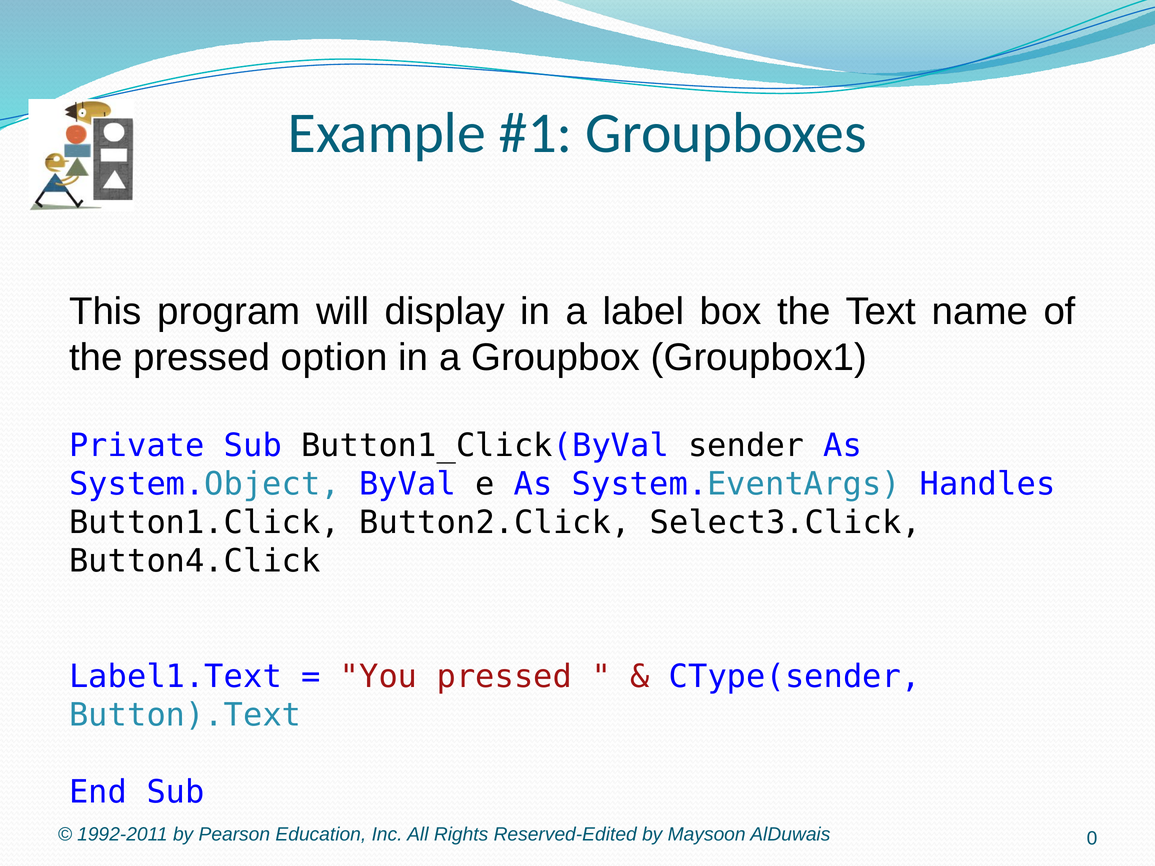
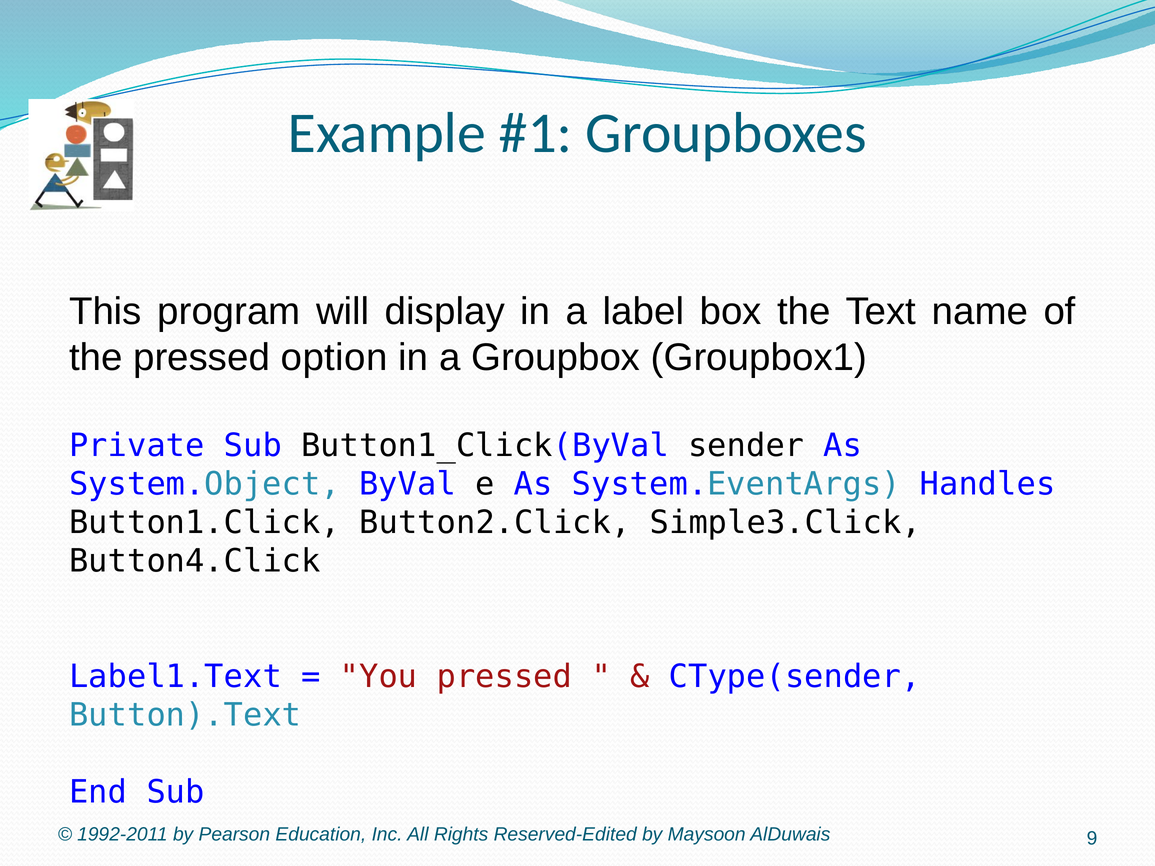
Select3.Click: Select3.Click -> Simple3.Click (785, 523)
0: 0 -> 9 (1092, 839)
